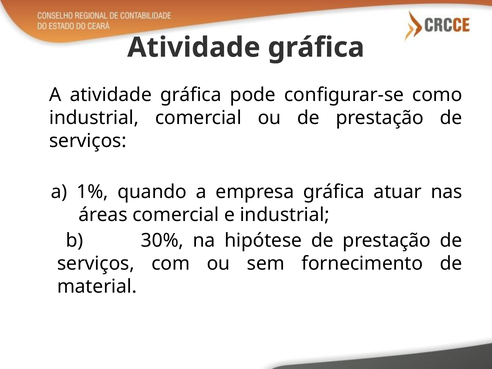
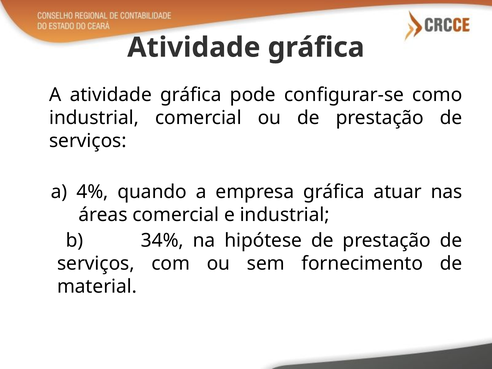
1%: 1% -> 4% (92, 192)
30%: 30% -> 34% (162, 240)
